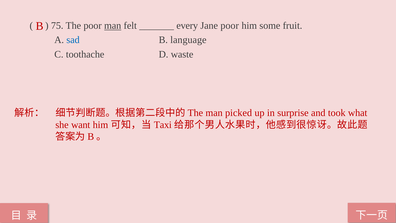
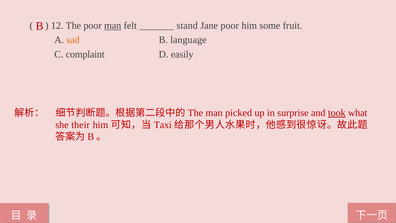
75: 75 -> 12 (57, 26)
every: every -> stand (187, 26)
sad colour: blue -> orange (73, 40)
toothache: toothache -> complaint (85, 54)
waste: waste -> easily (182, 54)
took underline: none -> present (337, 113)
want: want -> their (81, 125)
